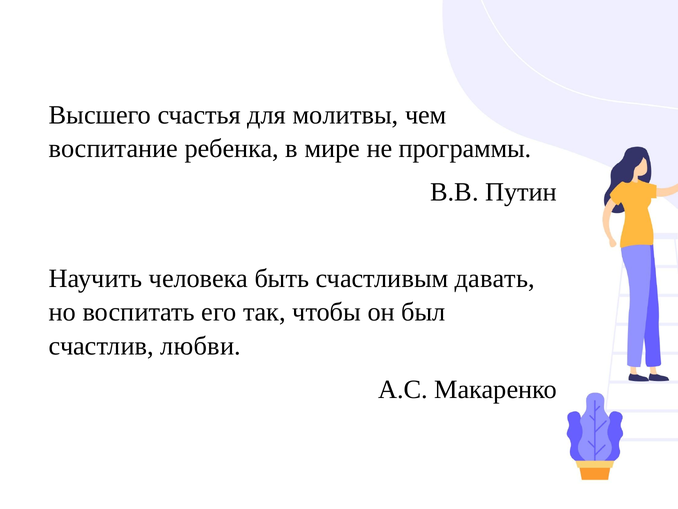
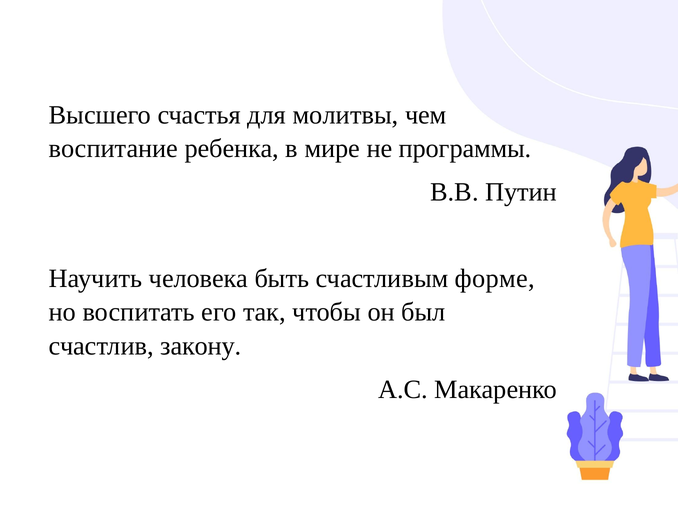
давать: давать -> форме (495, 278)
любви: любви -> закону (201, 346)
